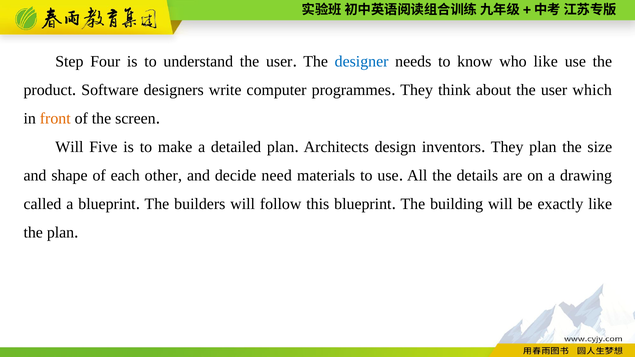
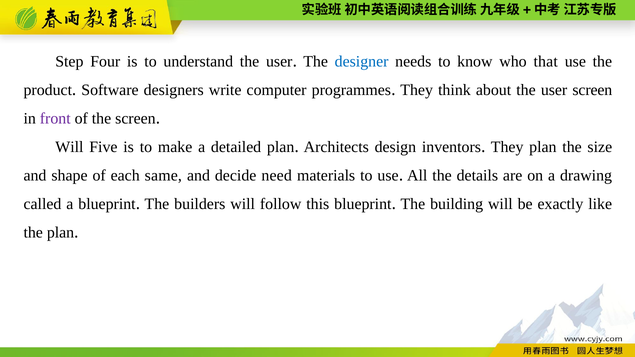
who like: like -> that (546, 61)
user which: which -> screen (592, 90)
front colour: orange -> purple (55, 119)
other: other -> same (163, 176)
